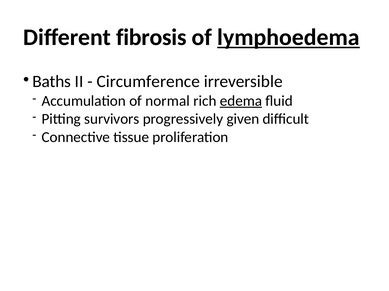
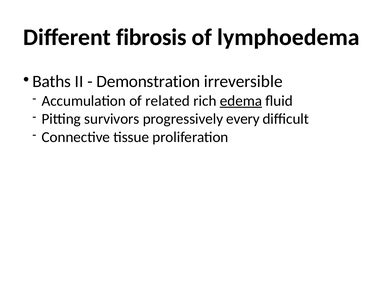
lymphoedema underline: present -> none (288, 37)
Circumference: Circumference -> Demonstration (148, 82)
normal: normal -> related (168, 101)
given: given -> every (243, 119)
